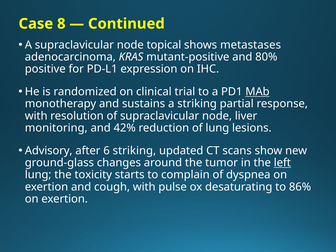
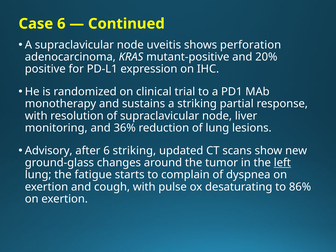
Case 8: 8 -> 6 (61, 24)
topical: topical -> uveitis (164, 45)
metastases: metastases -> perforation (251, 45)
80%: 80% -> 20% (266, 57)
MAb underline: present -> none (257, 92)
42%: 42% -> 36% (125, 128)
toxicity: toxicity -> fatigue (93, 175)
